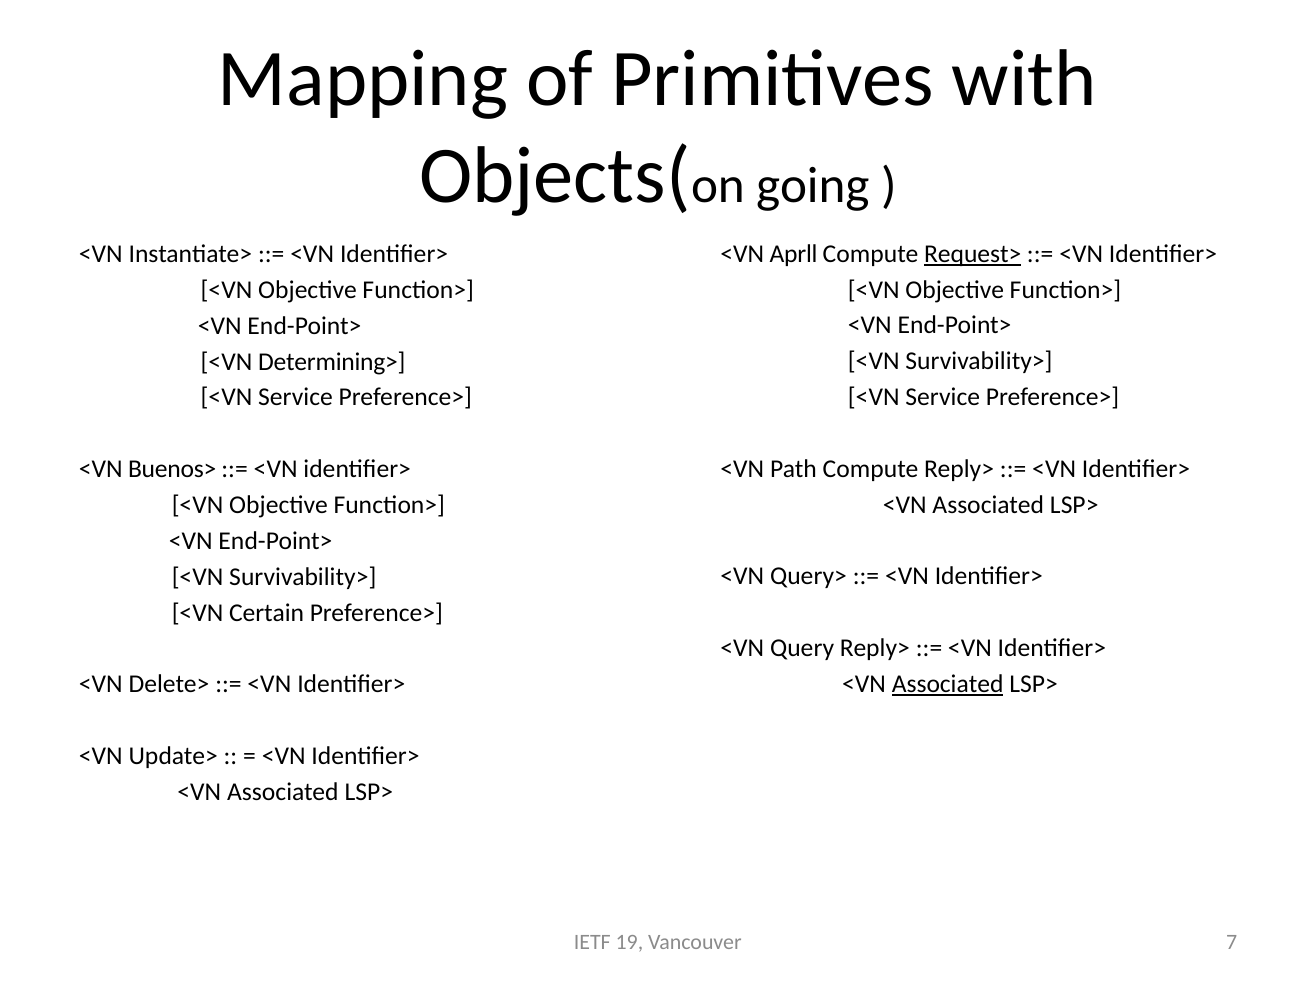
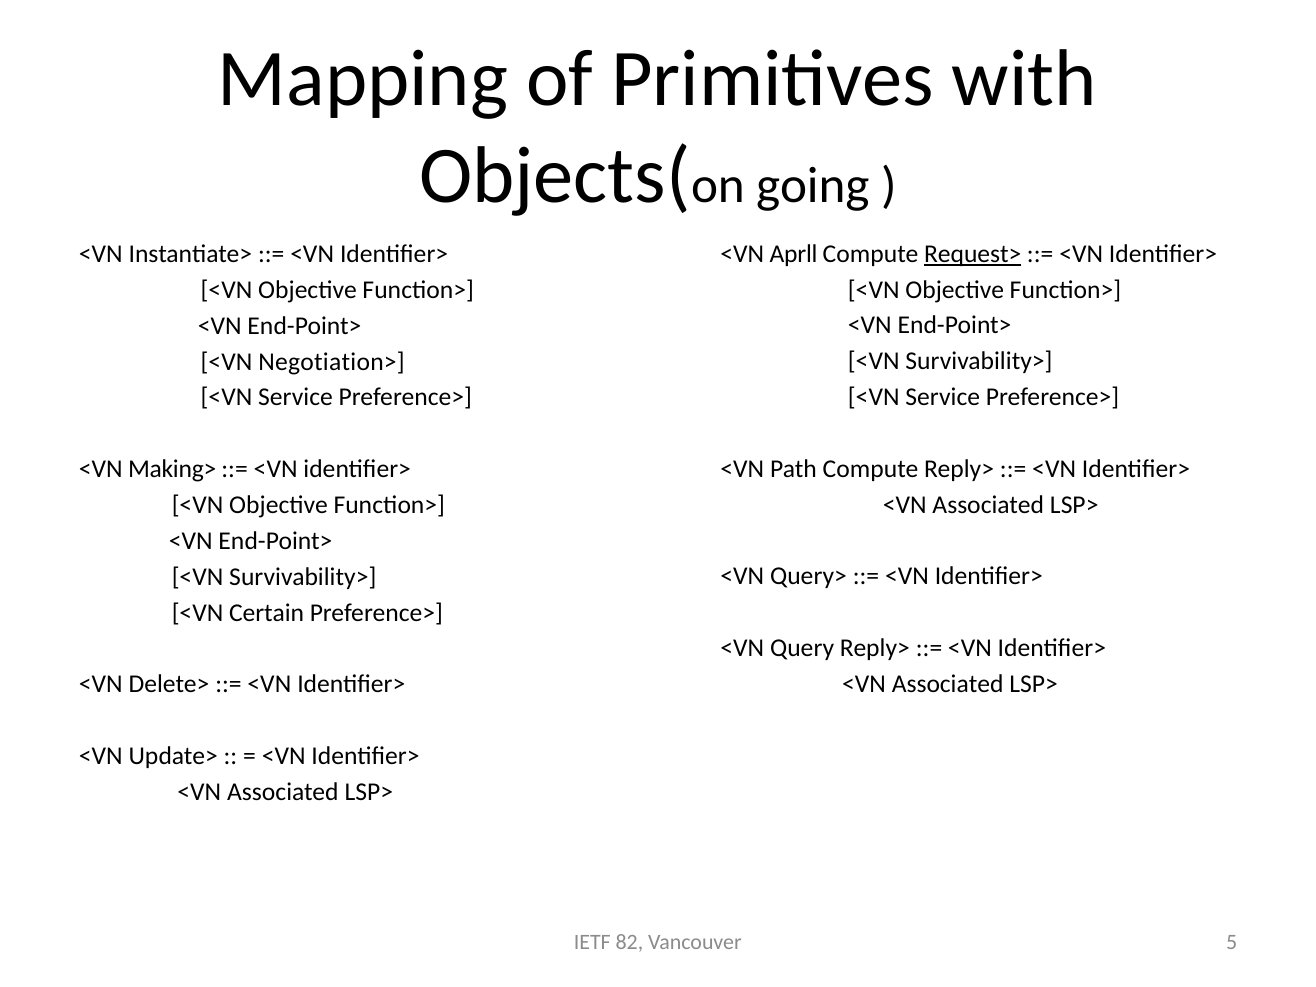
Determining>: Determining> -> Negotiation> (332, 362)
Buenos>: Buenos> -> Making> (172, 469)
Associated underline: present -> none (948, 684)
19: 19 -> 82 (629, 943)
7: 7 -> 5 (1232, 942)
